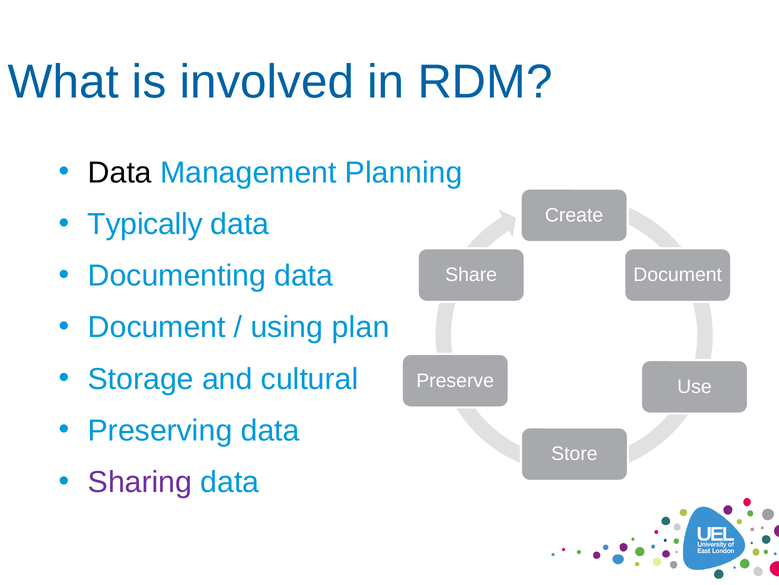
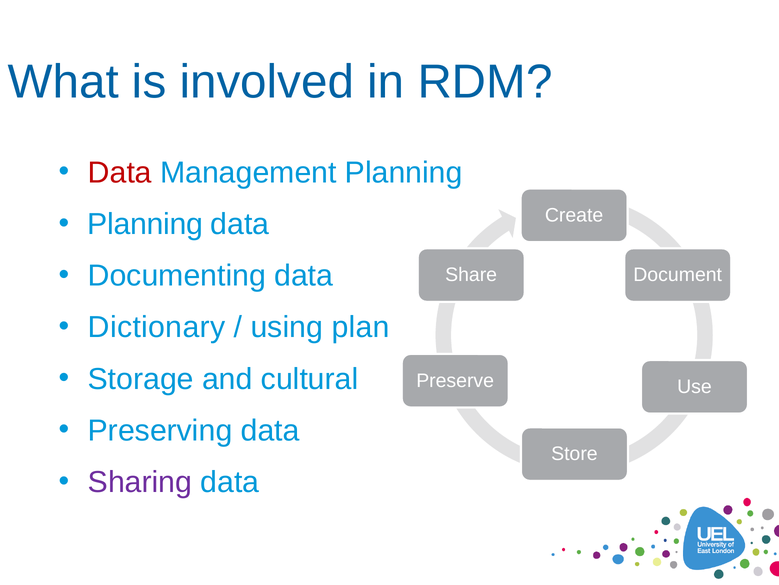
Data colour: black -> red (120, 172)
Typically: Typically -> Planning (145, 224)
Document: Document -> Dictionary (157, 327)
